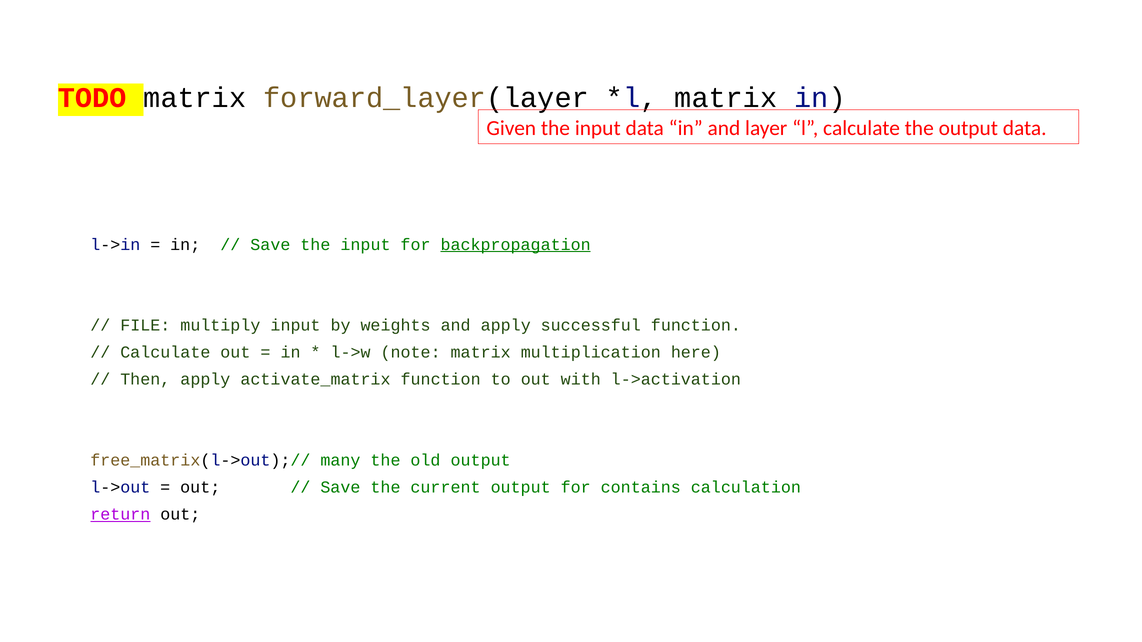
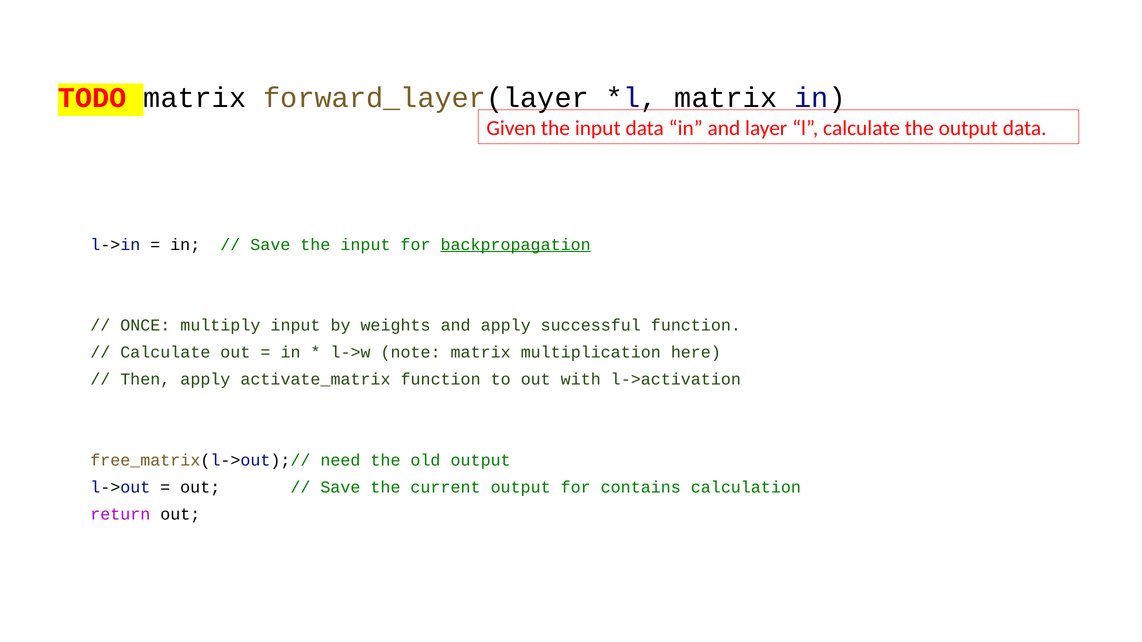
FILE: FILE -> ONCE (145, 326)
many: many -> need (340, 461)
return underline: present -> none (120, 514)
